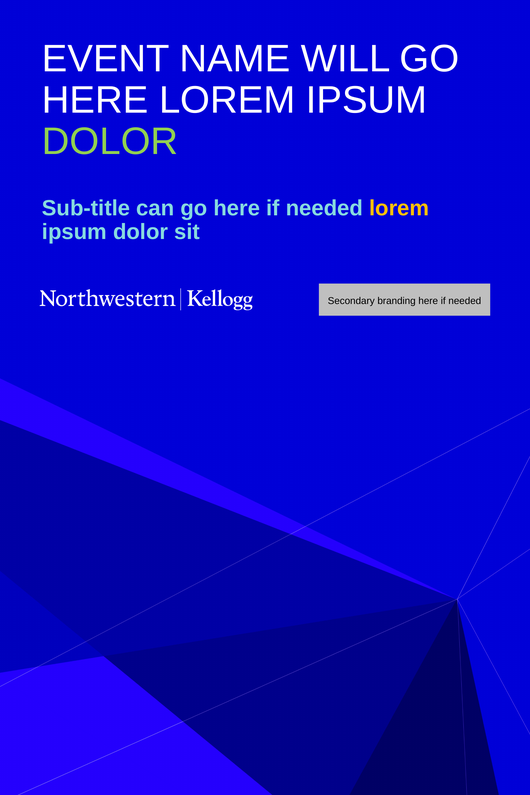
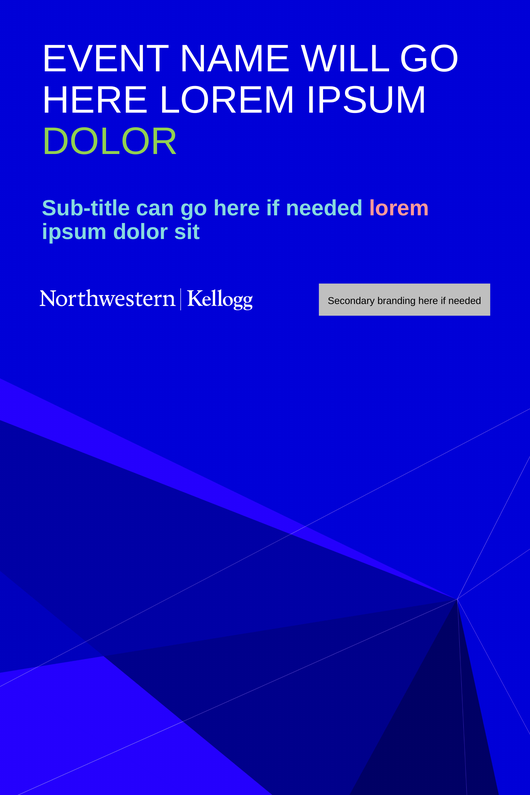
lorem colour: yellow -> pink (399, 208)
